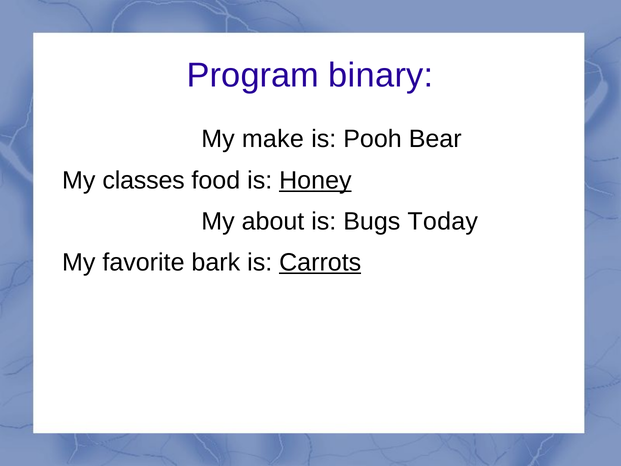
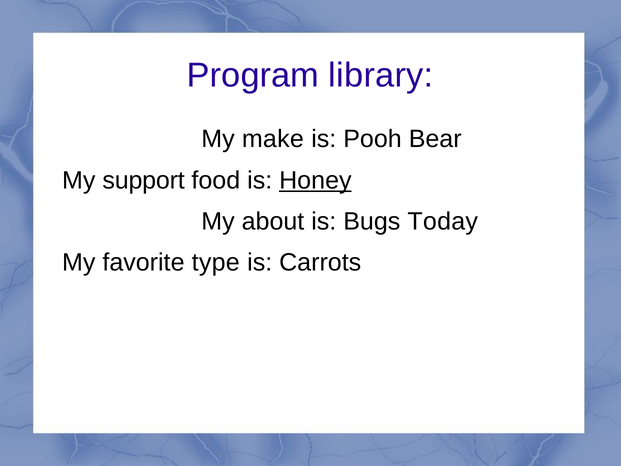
binary: binary -> library (381, 75)
classes: classes -> support (144, 180)
bark: bark -> type (216, 262)
Carrots underline: present -> none (320, 262)
